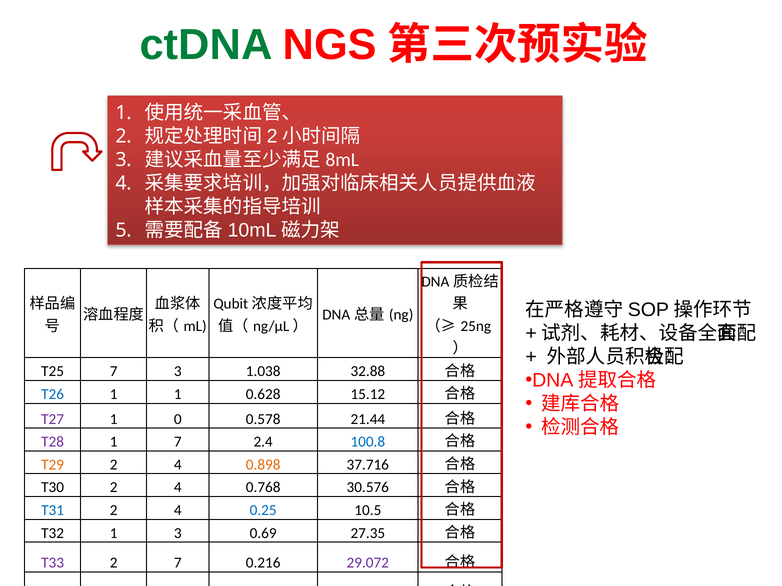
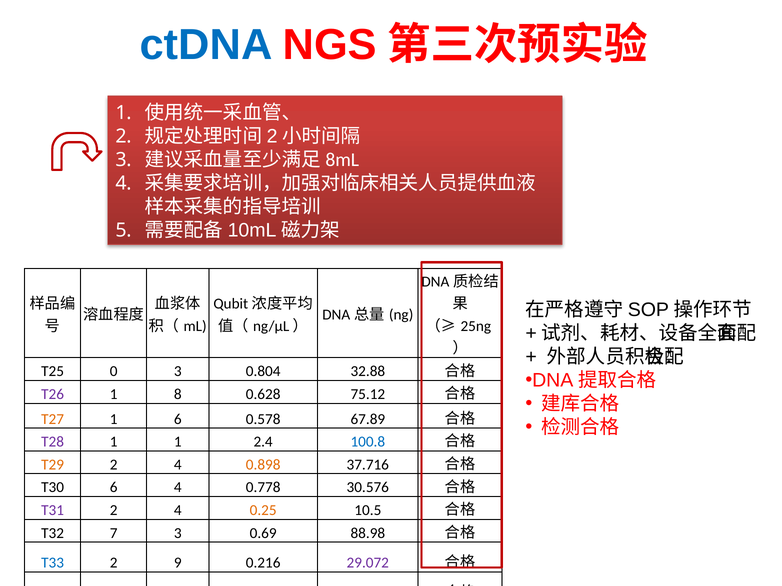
ctDNA colour: green -> blue (206, 45)
T25 7: 7 -> 0 (114, 372)
1.038: 1.038 -> 0.804 (263, 372)
T26 colour: blue -> purple (53, 395)
1 1: 1 -> 8 (178, 395)
15.12: 15.12 -> 75.12 (368, 395)
T27 colour: purple -> orange (53, 419)
1 0: 0 -> 6 (178, 419)
21.44: 21.44 -> 67.89 (368, 419)
1 7: 7 -> 1 (178, 442)
T30 2: 2 -> 6 (114, 488)
0.768: 0.768 -> 0.778 (263, 488)
T31 colour: blue -> purple (53, 511)
0.25 colour: blue -> orange (263, 511)
T32 1: 1 -> 7 (114, 534)
27.35: 27.35 -> 88.98 (368, 534)
T33 colour: purple -> blue (53, 563)
2 7: 7 -> 9 (178, 563)
